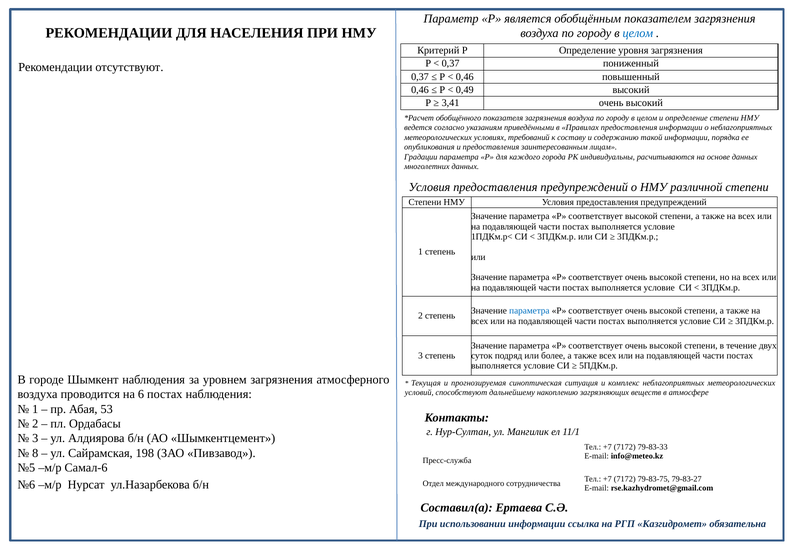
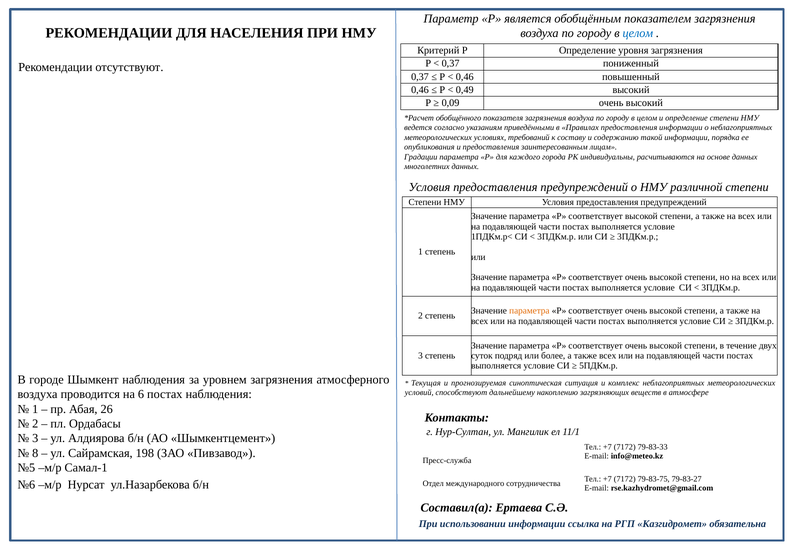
3,41: 3,41 -> 0,09 (451, 103)
параметра colour: blue -> orange (529, 311)
53: 53 -> 26 (107, 409)
Самал-6: Самал-6 -> Самал-1 (86, 467)
